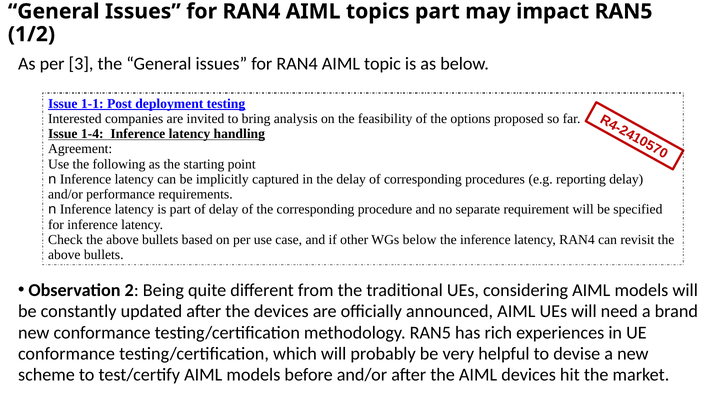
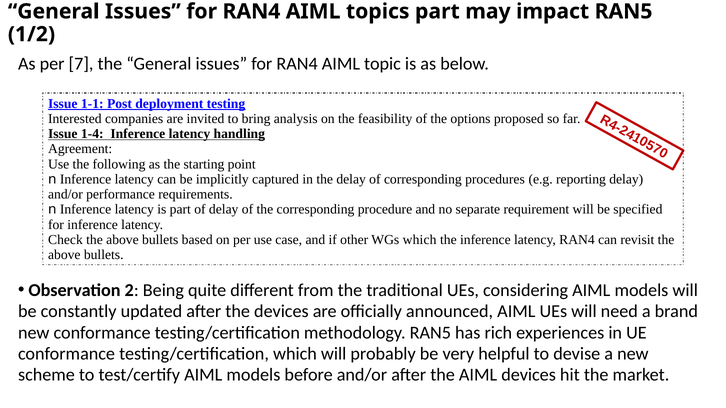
per 3: 3 -> 7 (81, 64)
WGs below: below -> which (420, 240)
